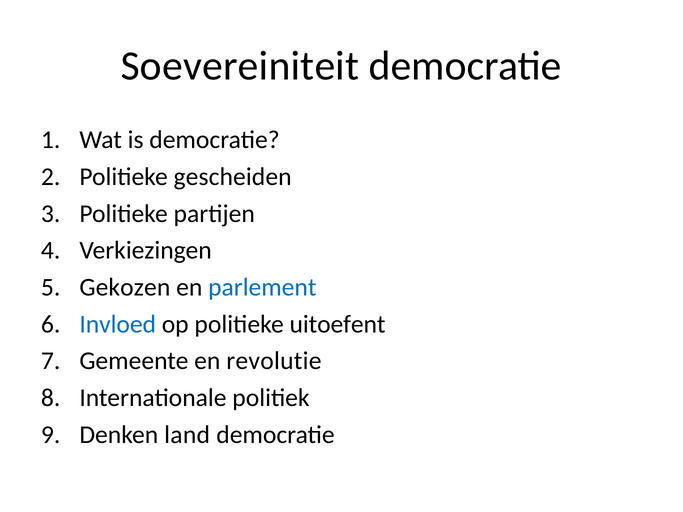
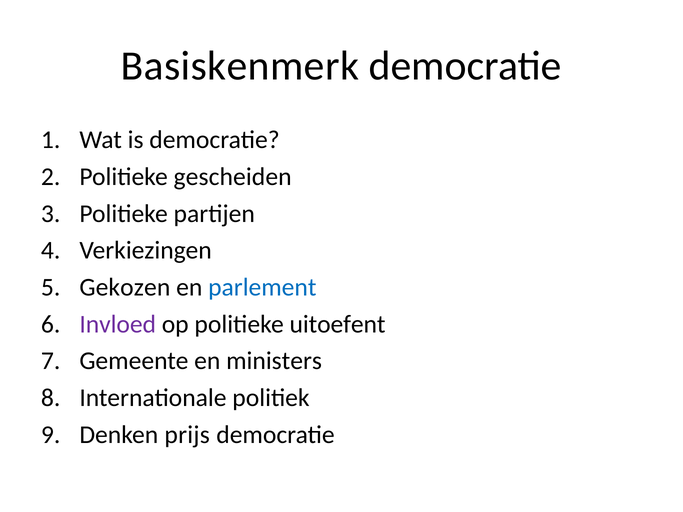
Soevereiniteit: Soevereiniteit -> Basiskenmerk (240, 66)
Invloed colour: blue -> purple (118, 324)
revolutie: revolutie -> ministers (274, 361)
land: land -> prijs (187, 435)
